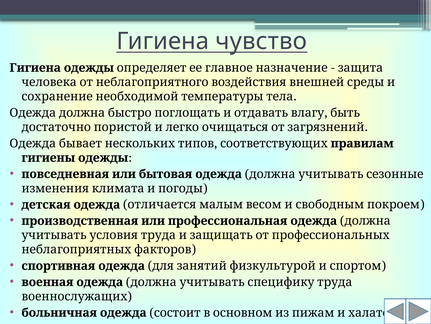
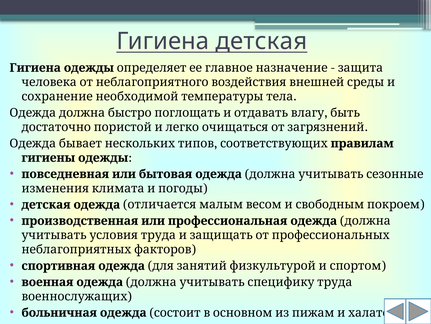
Гигиена чувство: чувство -> детская (261, 41)
